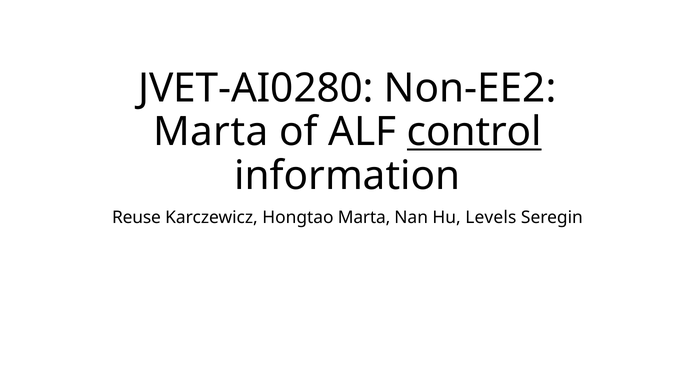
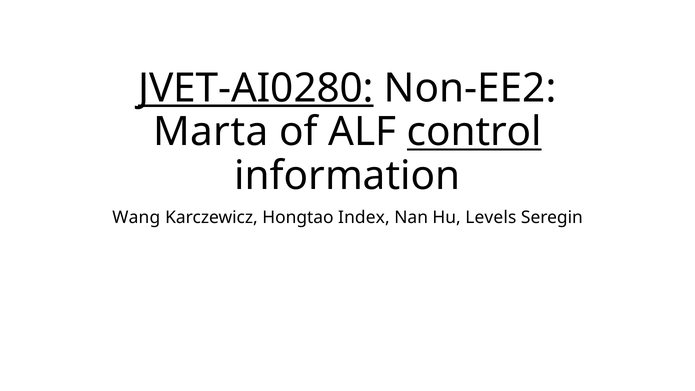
JVET-AI0280 underline: none -> present (256, 88)
Reuse: Reuse -> Wang (136, 217)
Hongtao Marta: Marta -> Index (364, 217)
